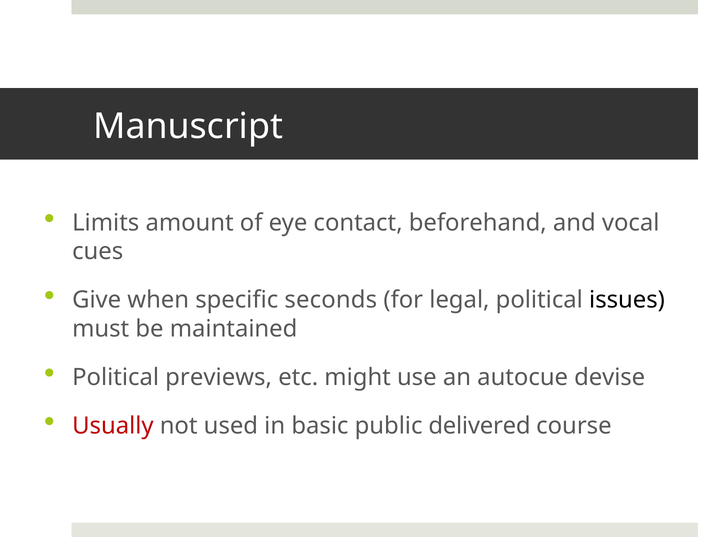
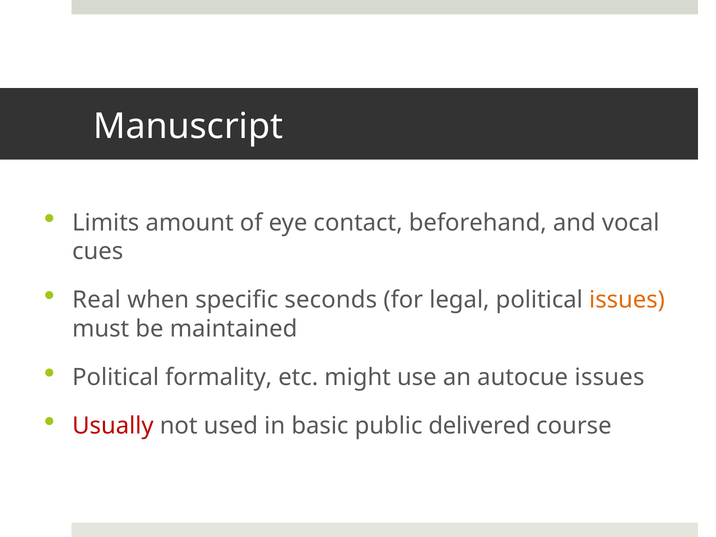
Give: Give -> Real (97, 300)
issues colour: black -> orange (627, 300)
previews: previews -> formality (219, 377)
autocue devise: devise -> issues (610, 377)
